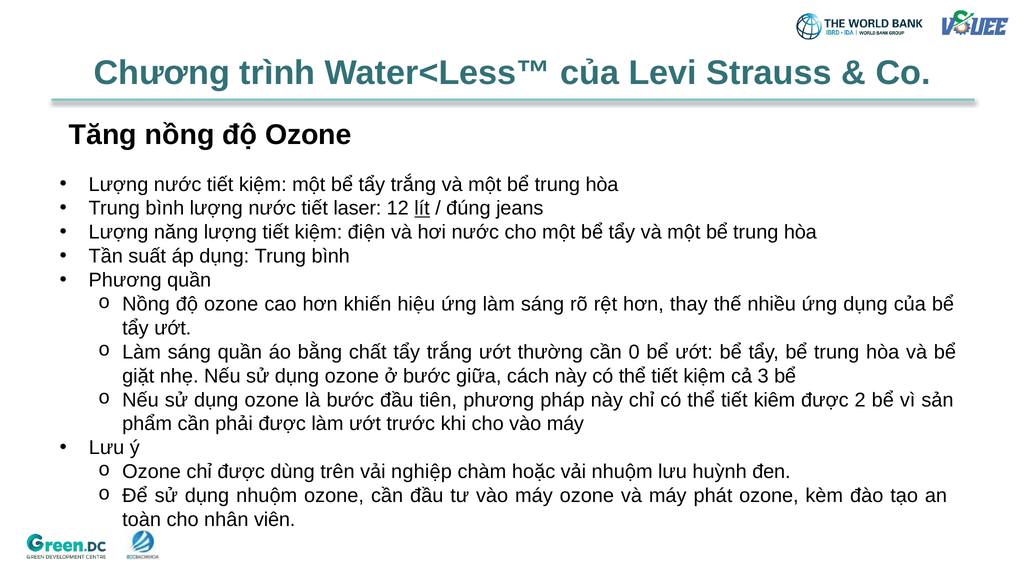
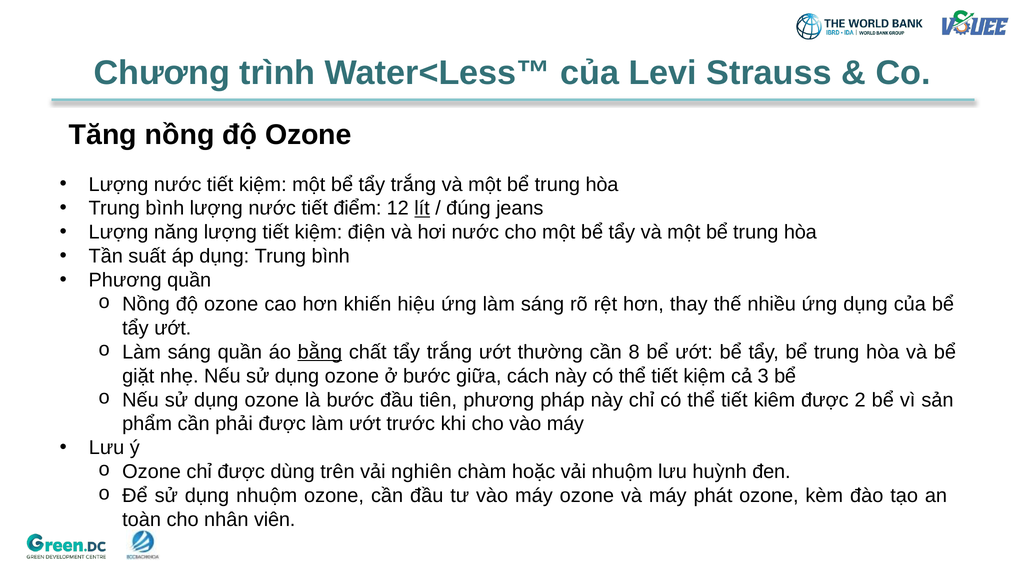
laser: laser -> điểm (357, 208)
bằng underline: none -> present (320, 352)
0: 0 -> 8 (634, 352)
nghiệp: nghiệp -> nghiên (422, 472)
